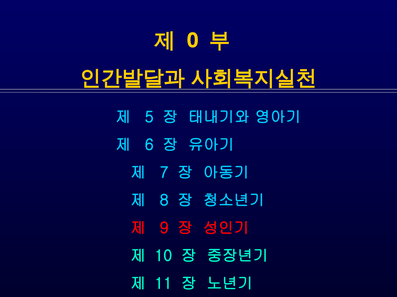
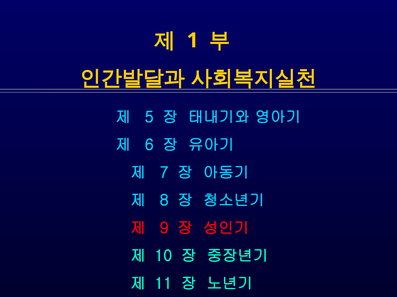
0: 0 -> 1 (193, 41)
